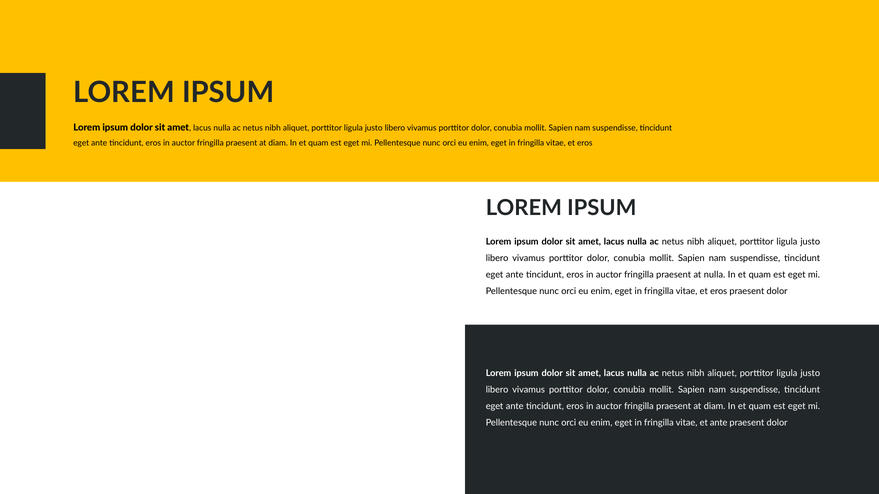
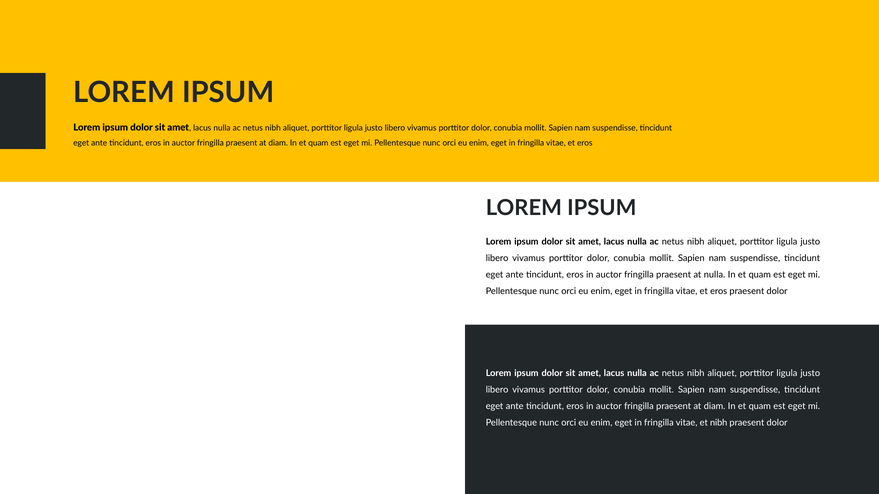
et ante: ante -> nibh (719, 423)
